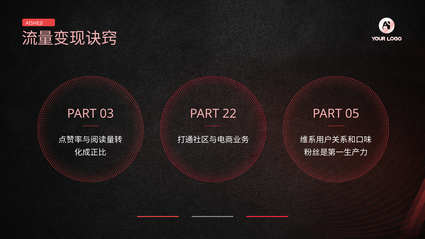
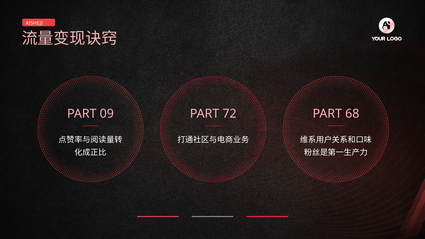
03: 03 -> 09 (107, 114)
22: 22 -> 72 (230, 114)
05: 05 -> 68 (352, 114)
